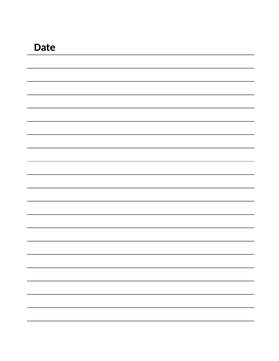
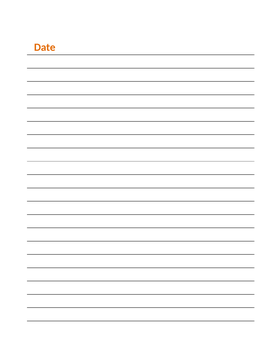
Date colour: black -> orange (45, 47)
